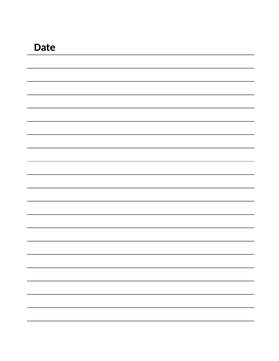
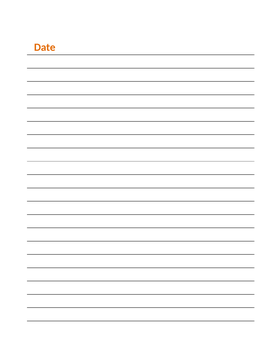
Date colour: black -> orange (45, 47)
